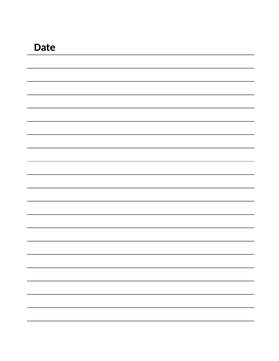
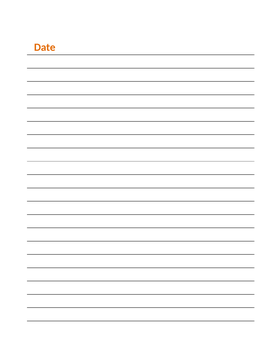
Date colour: black -> orange (45, 47)
